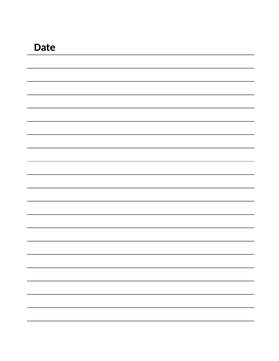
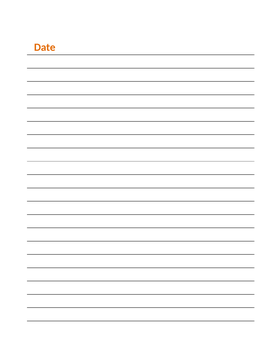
Date colour: black -> orange (45, 47)
